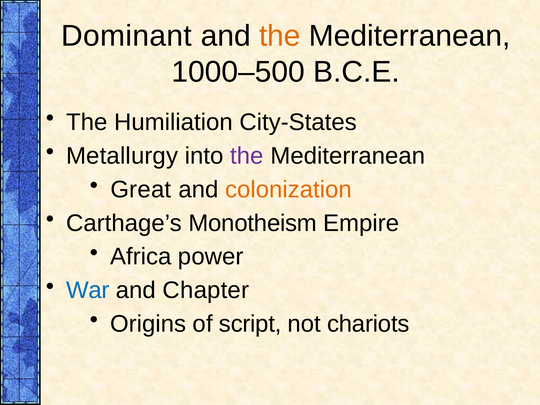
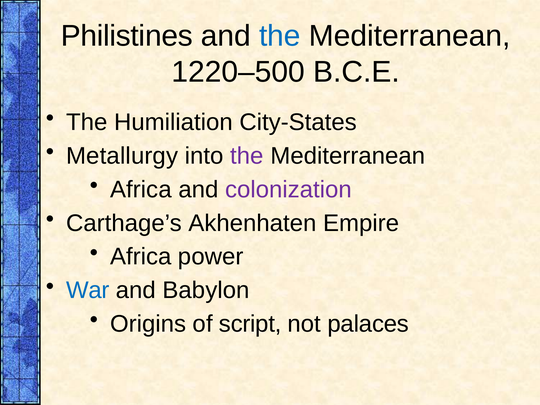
Dominant: Dominant -> Philistines (127, 36)
the colour: orange -> blue (280, 36)
1000–500: 1000–500 -> 1220–500 (238, 72)
Great: Great -> Africa (141, 189)
colonization colour: orange -> purple (289, 189)
Monotheism: Monotheism -> Akhenhaten (253, 223)
Chapter: Chapter -> Babylon (206, 290)
chariots: chariots -> palaces (368, 324)
